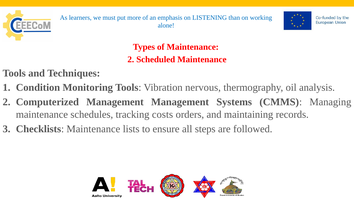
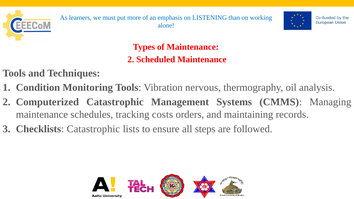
Computerized Management: Management -> Catastrophic (115, 102)
Checklists Maintenance: Maintenance -> Catastrophic (93, 129)
